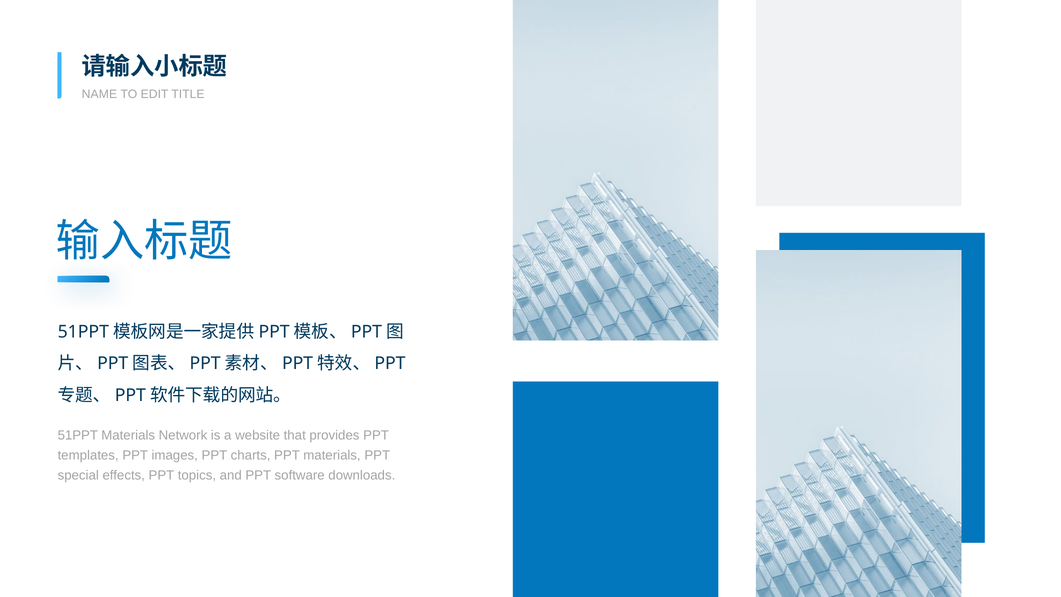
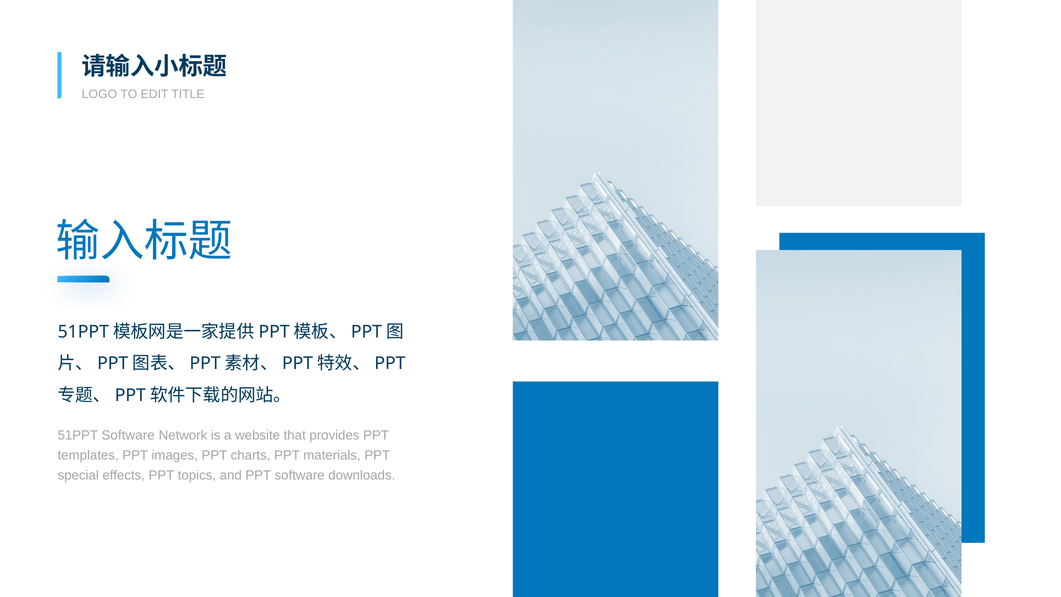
NAME: NAME -> LOGO (99, 94)
51PPT Materials: Materials -> Software (128, 435)
